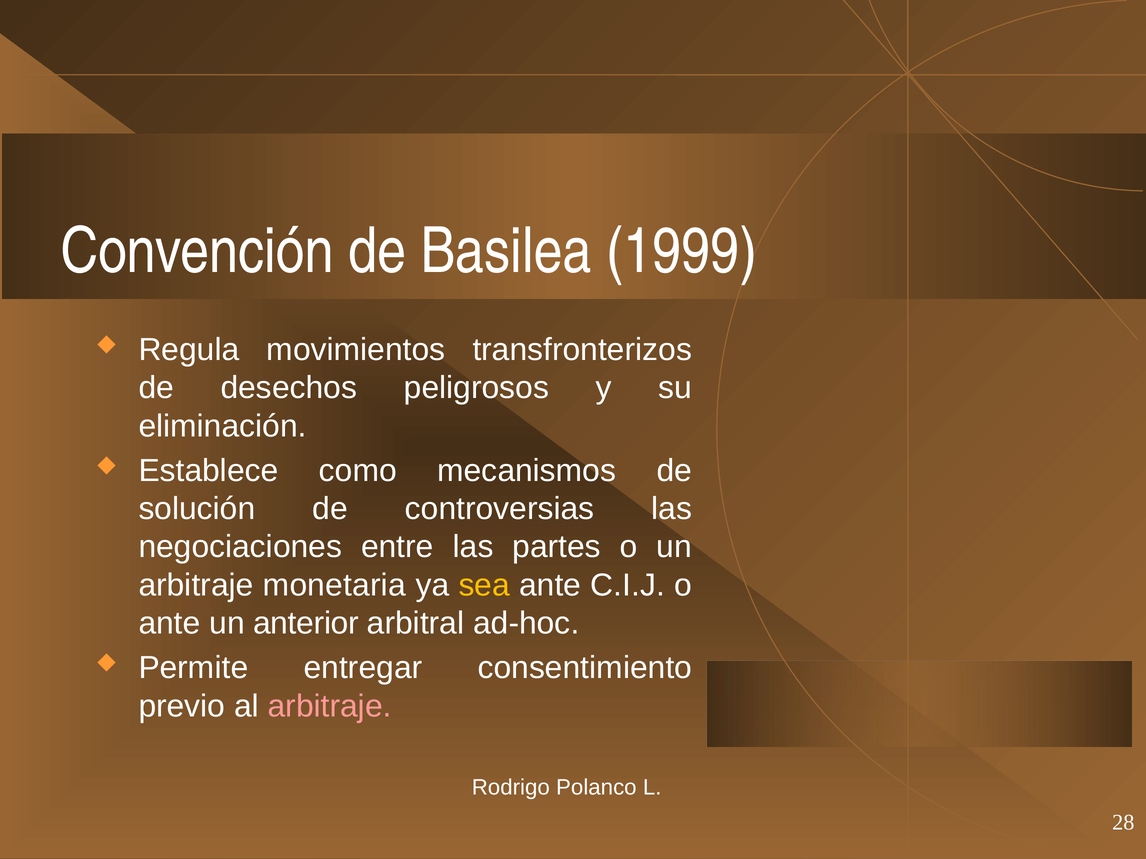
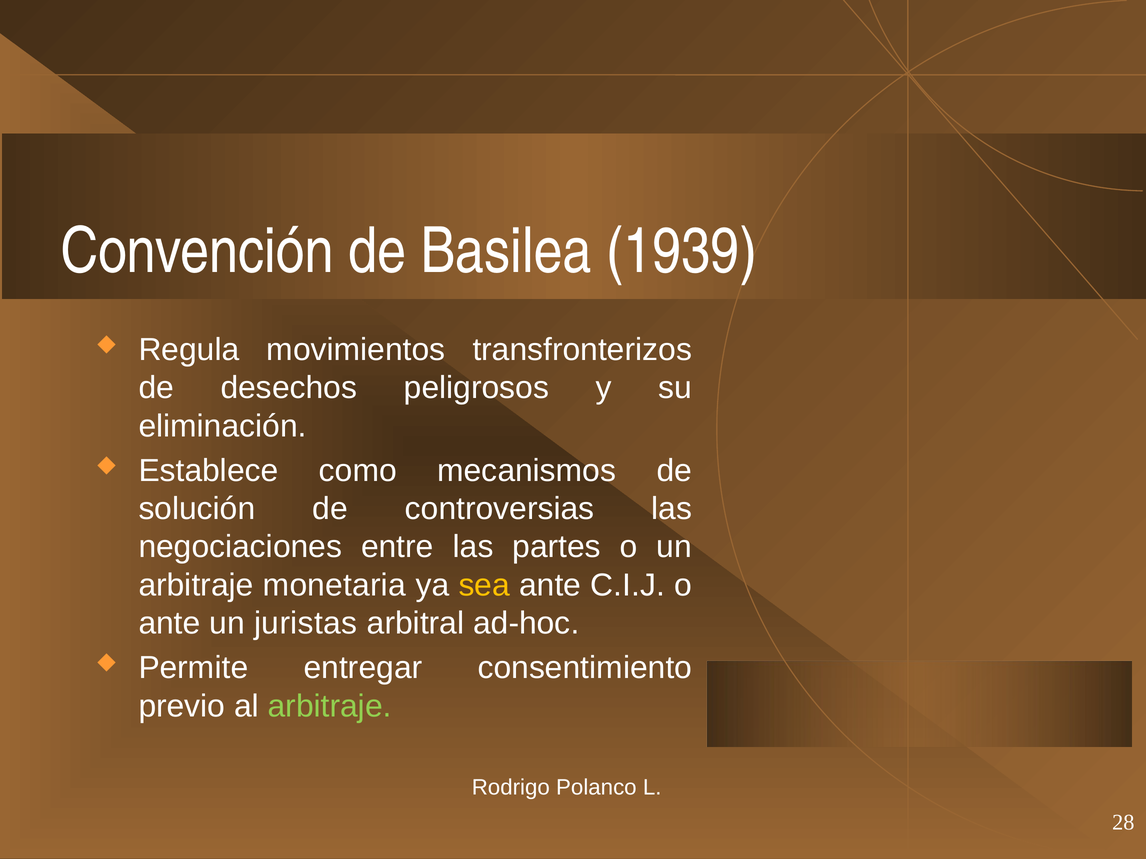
1999: 1999 -> 1939 (681, 251)
anterior: anterior -> juristas (306, 624)
arbitraje colour: pink -> light green (330, 707)
